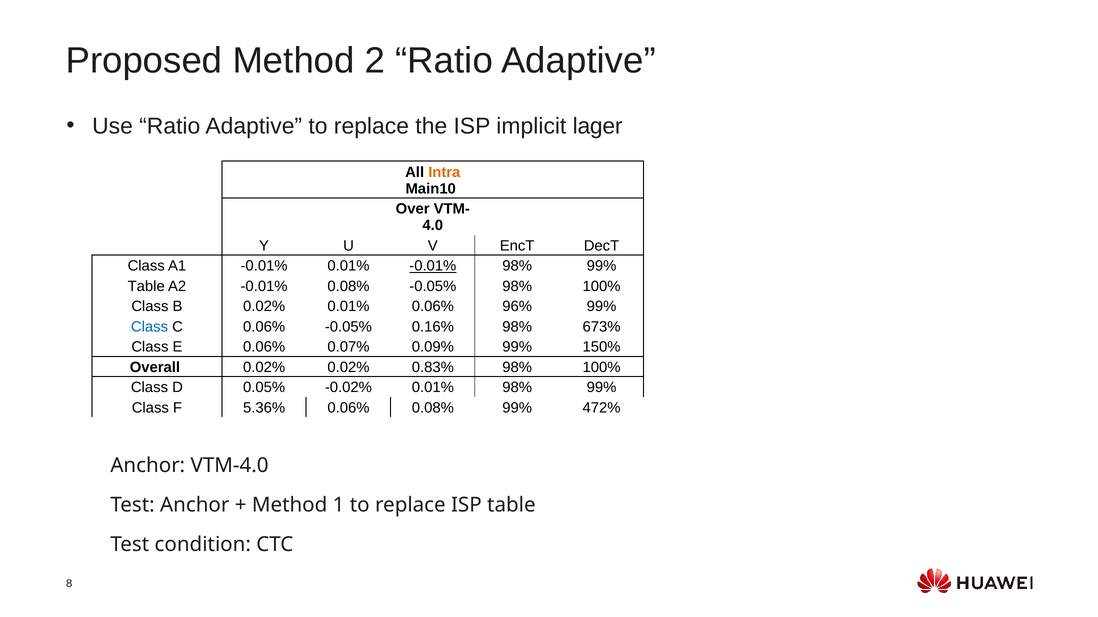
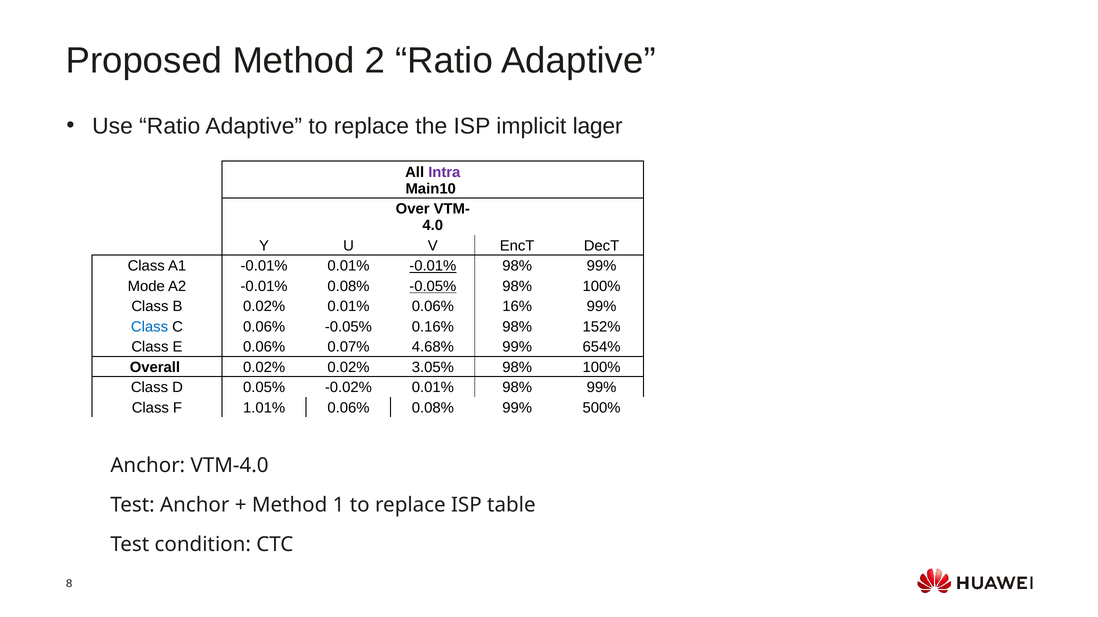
Intra colour: orange -> purple (444, 172)
Table: Table -> Mode (146, 287)
-0.05% underline: none -> present (433, 287)
96%: 96% -> 16% (517, 307)
673%: 673% -> 152% (602, 327)
0.09%: 0.09% -> 4.68% (433, 347)
150%: 150% -> 654% (602, 347)
0.83%: 0.83% -> 3.05% (433, 368)
5.36%: 5.36% -> 1.01% (264, 408)
472%: 472% -> 500% (602, 408)
